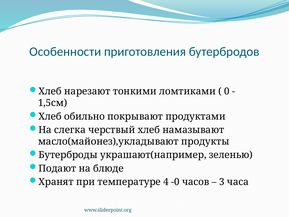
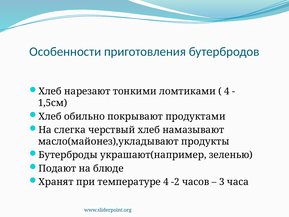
0: 0 -> 4 (227, 91)
-0: -0 -> -2 (175, 182)
